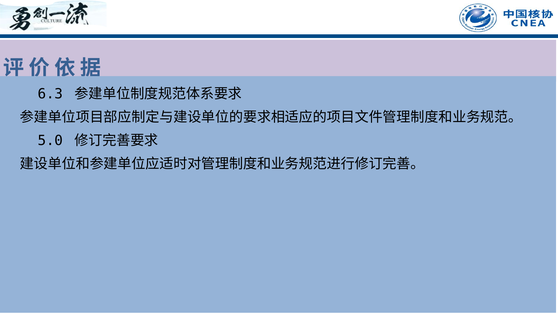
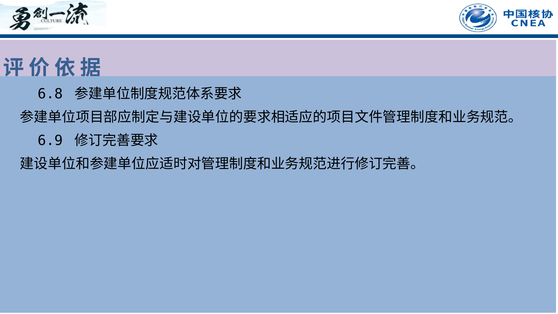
6.3: 6.3 -> 6.8 (50, 94)
5.0: 5.0 -> 6.9 (50, 140)
